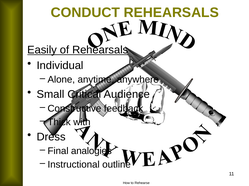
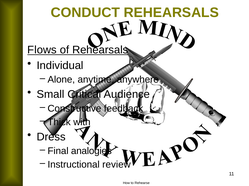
Easily: Easily -> Flows (42, 50)
outline: outline -> review (116, 165)
